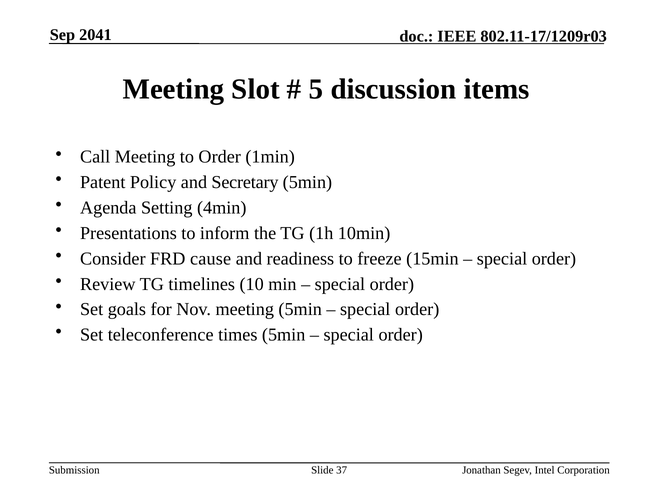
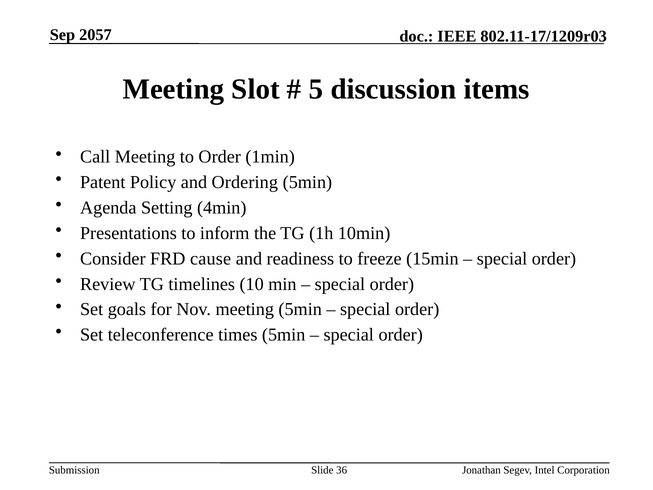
2041: 2041 -> 2057 (95, 35)
Secretary: Secretary -> Ordering (245, 182)
37: 37 -> 36 (342, 470)
